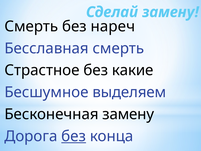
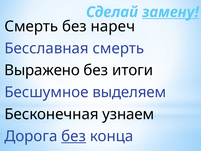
замену underline: none -> present (170, 12)
Страстное: Страстное -> Выражено (42, 70)
какие: какие -> итоги (133, 70)
Бесконечная замену: замену -> узнаем (128, 114)
